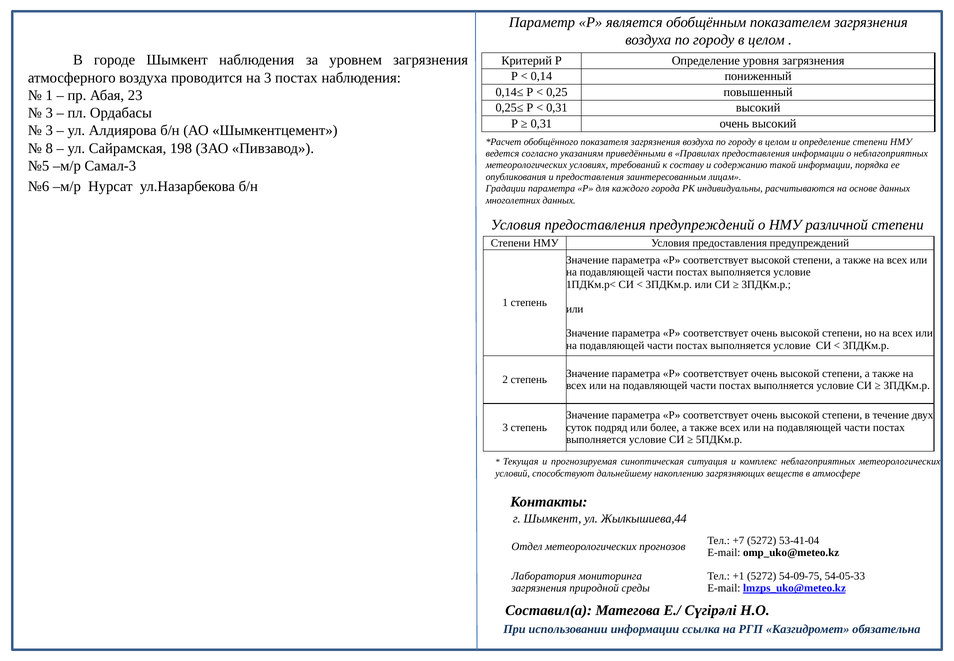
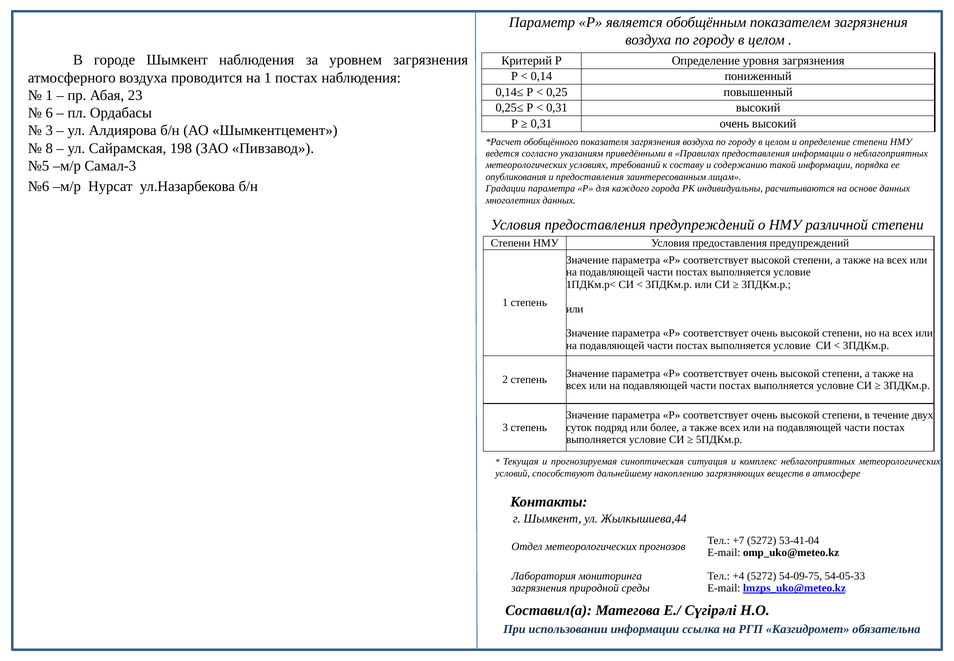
на 3: 3 -> 1 (268, 78)
3: 3 -> 6 (49, 113)
+1: +1 -> +4 (738, 575)
